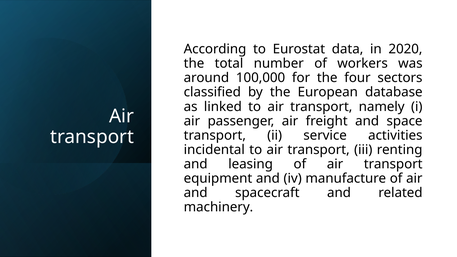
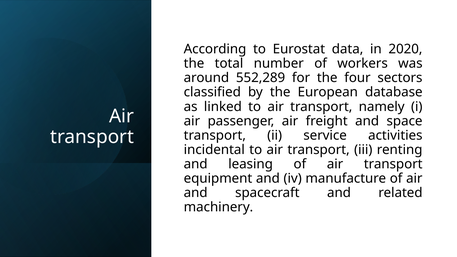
100,000: 100,000 -> 552,289 (261, 78)
